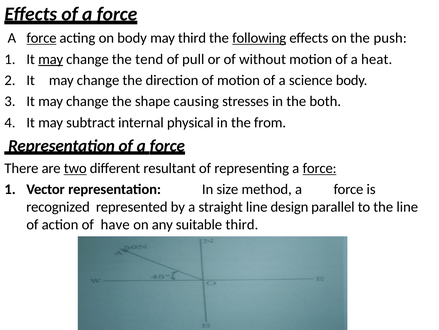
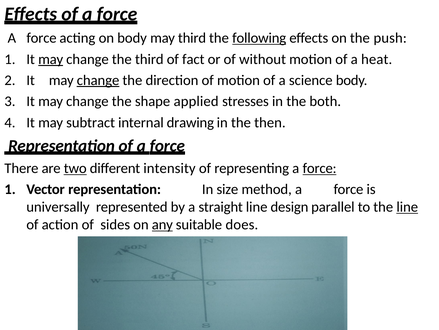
force underline: present -> none (41, 38)
the tend: tend -> third (149, 59)
pull: pull -> fact (193, 59)
change underline: none -> present (98, 80)
causing: causing -> applied (196, 101)
physical: physical -> drawing (190, 122)
from: from -> then (270, 122)
resultant: resultant -> intensity (169, 168)
recognized: recognized -> universally (58, 207)
line underline: none -> present (407, 207)
have: have -> sides (115, 224)
any underline: none -> present (162, 224)
suitable third: third -> does (242, 224)
